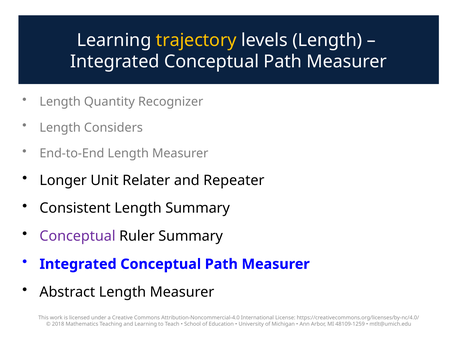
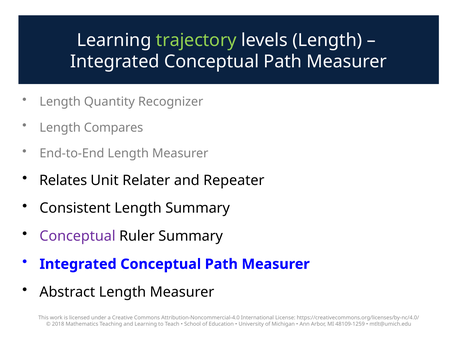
trajectory colour: yellow -> light green (196, 40)
Considers: Considers -> Compares (114, 127)
Longer: Longer -> Relates (63, 180)
